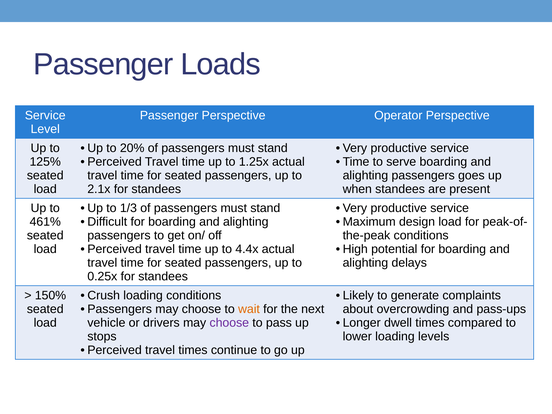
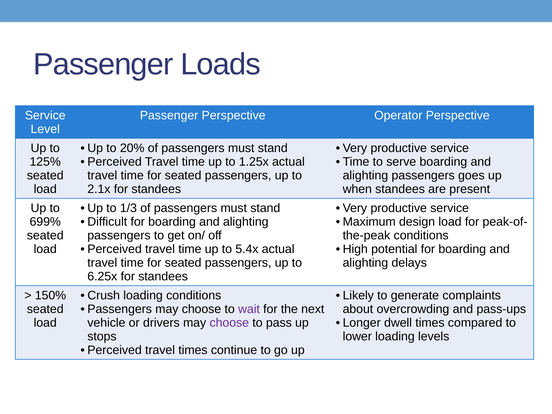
461%: 461% -> 699% (45, 222)
4.4x: 4.4x -> 5.4x (247, 249)
0.25x: 0.25x -> 6.25x (102, 276)
wait colour: orange -> purple (249, 309)
